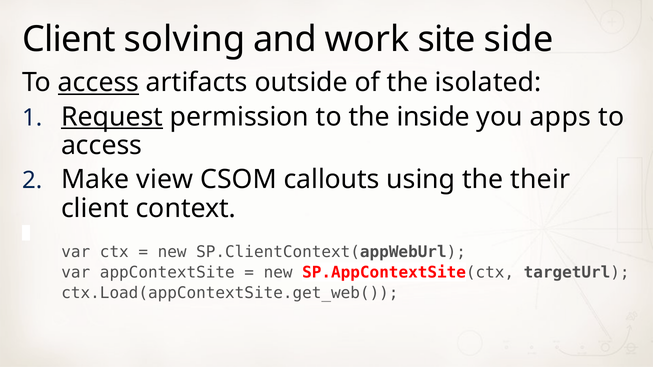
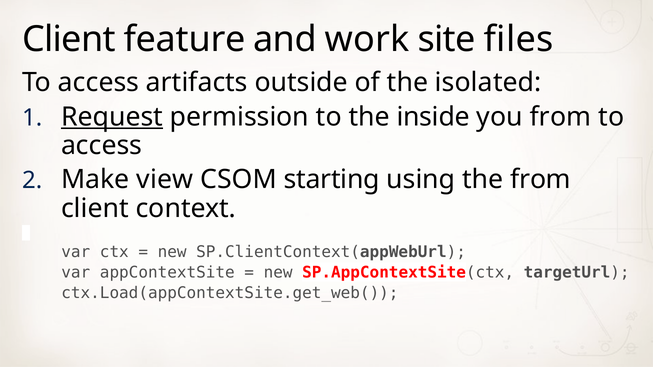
solving: solving -> feature (185, 40)
side: side -> files (519, 40)
access underline: present -> none (99, 83)
you apps: apps -> from (560, 117)
callouts: callouts -> starting (332, 180)
the their: their -> from (541, 180)
